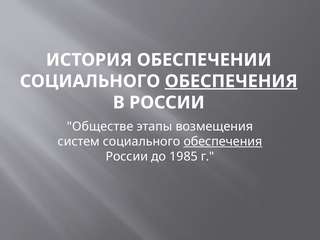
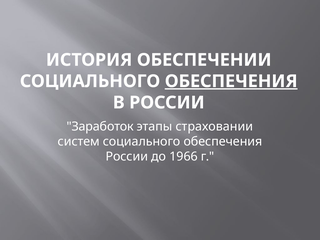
Обществе: Обществе -> Заработок (100, 127)
возмещения: возмещения -> страховании (214, 127)
обеспечения underline: present -> none (223, 141)
1985: 1985 -> 1966 (184, 156)
